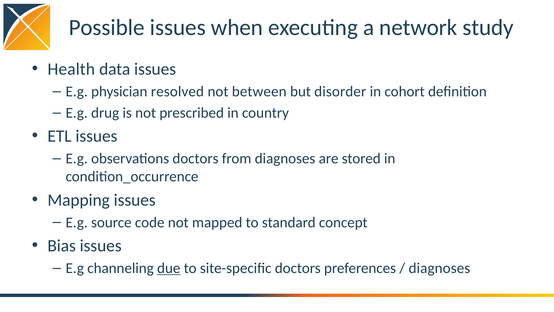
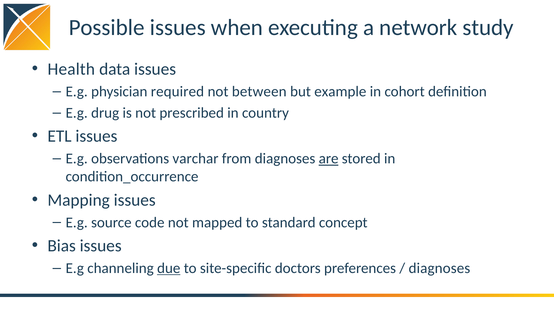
resolved: resolved -> required (177, 92)
disorder: disorder -> example (340, 92)
observations doctors: doctors -> varchar (195, 158)
are underline: none -> present (329, 158)
